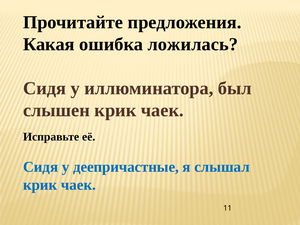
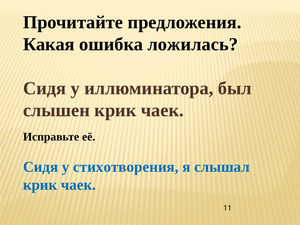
деепричастные: деепричастные -> стихотворения (126, 167)
